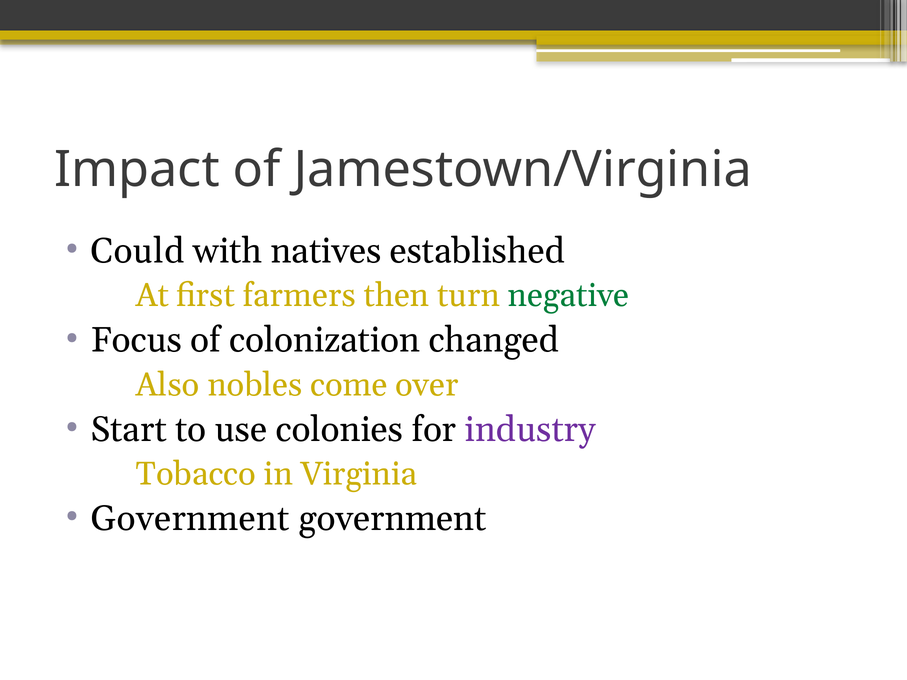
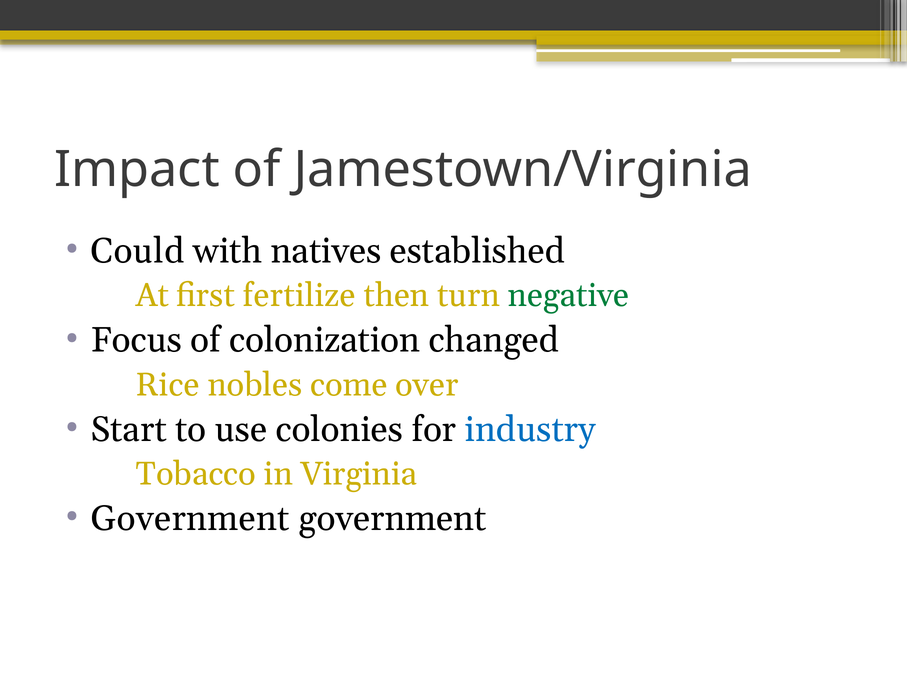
farmers: farmers -> fertilize (299, 296)
Also: Also -> Rice (168, 385)
industry colour: purple -> blue (530, 430)
